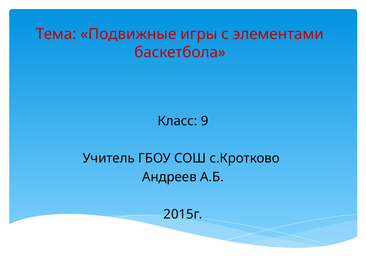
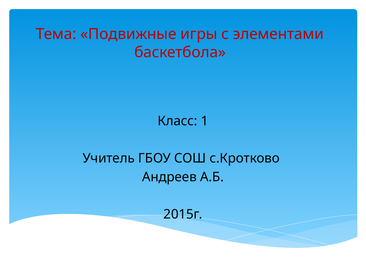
9: 9 -> 1 (205, 121)
